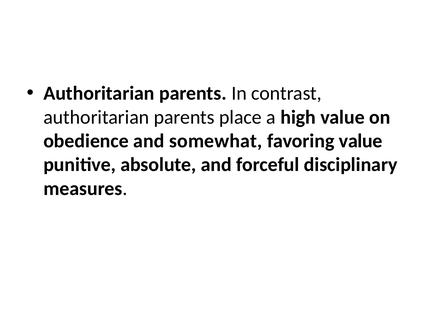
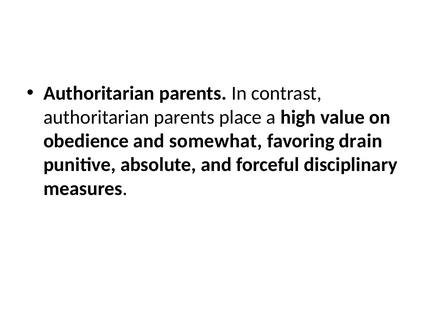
favoring value: value -> drain (361, 141)
